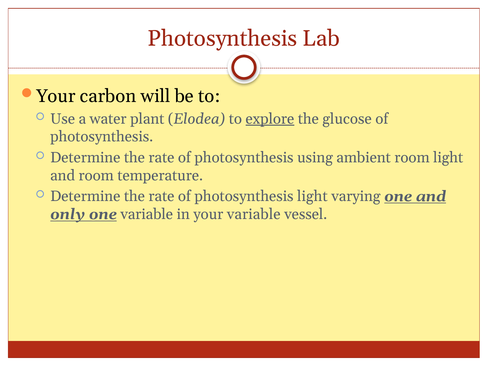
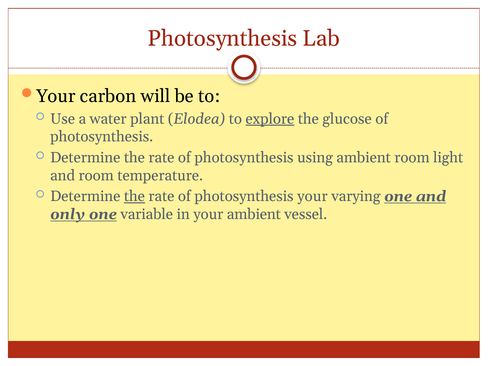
the underline: none -> present (134, 196)
photosynthesis light: light -> your (312, 196)
your variable: variable -> ambient (254, 214)
